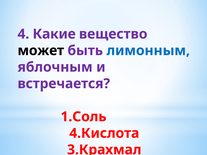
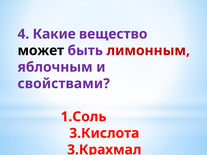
лимонным colour: blue -> red (148, 51)
встречается: встречается -> свойствами (64, 84)
4.Кислота: 4.Кислота -> 3.Кислота (104, 133)
